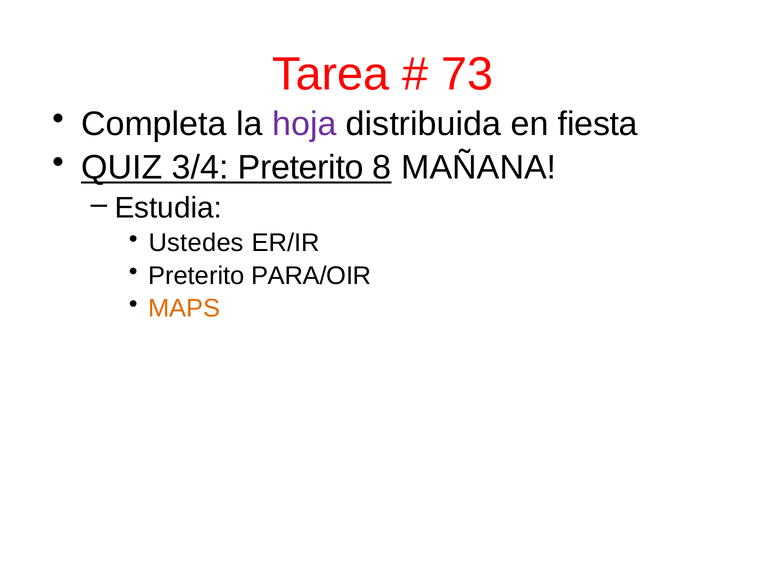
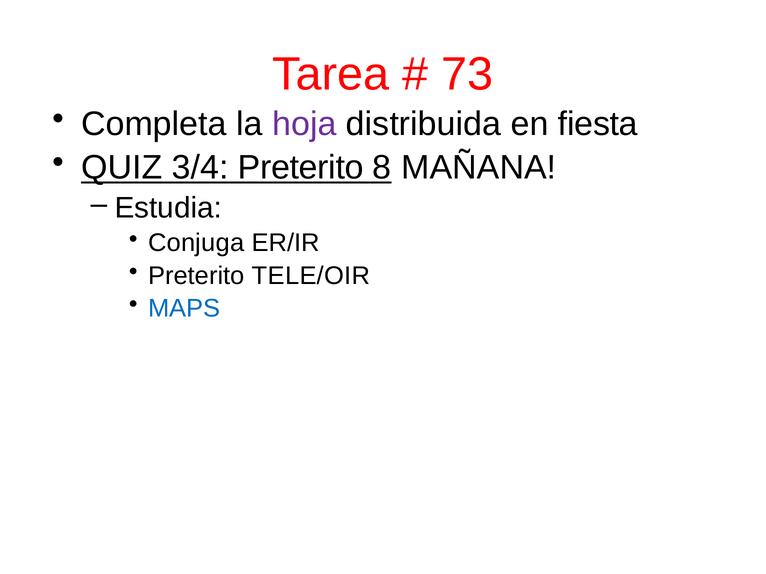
Ustedes: Ustedes -> Conjuga (196, 243)
PARA/OIR: PARA/OIR -> TELE/OIR (311, 276)
MAPS colour: orange -> blue (184, 309)
